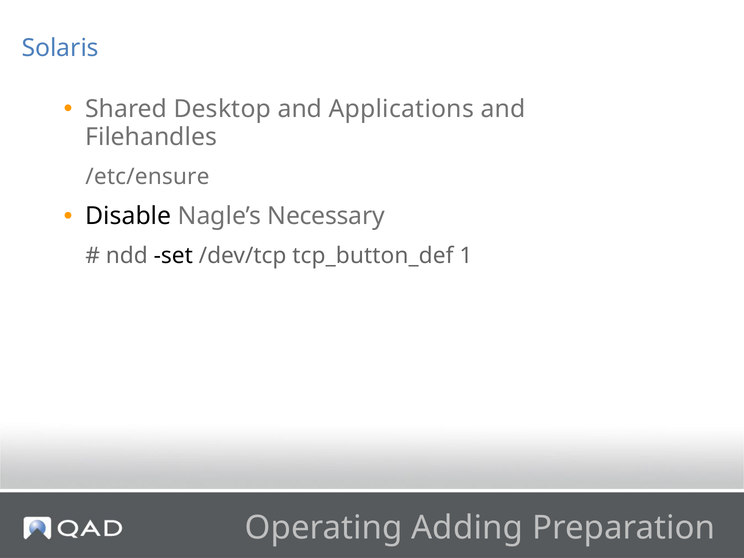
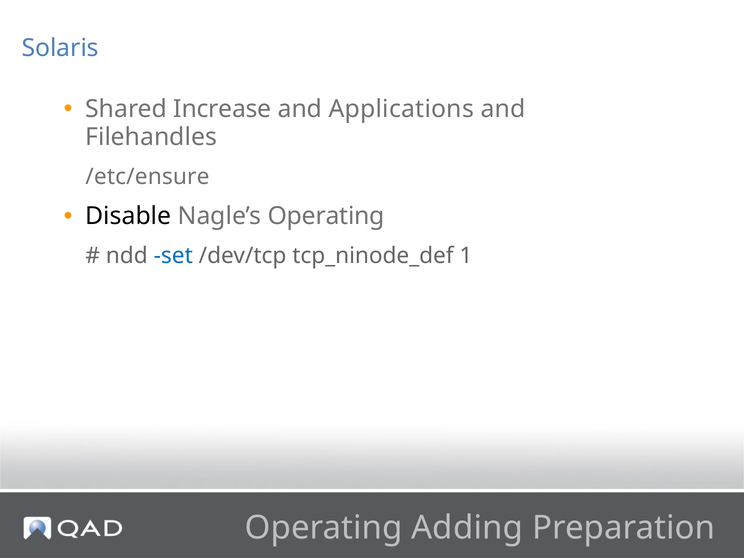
Desktop: Desktop -> Increase (222, 109)
Nagle’s Necessary: Necessary -> Operating (326, 216)
set colour: black -> blue (173, 256)
tcp_button_def: tcp_button_def -> tcp_ninode_def (373, 256)
